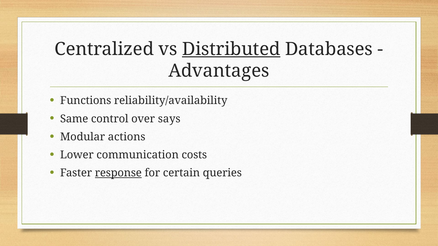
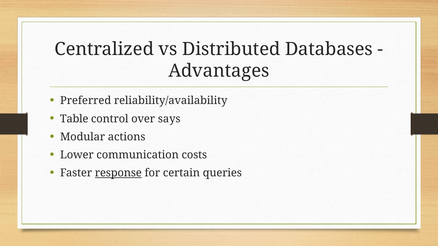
Distributed underline: present -> none (231, 49)
Functions: Functions -> Preferred (86, 101)
Same: Same -> Table (74, 119)
